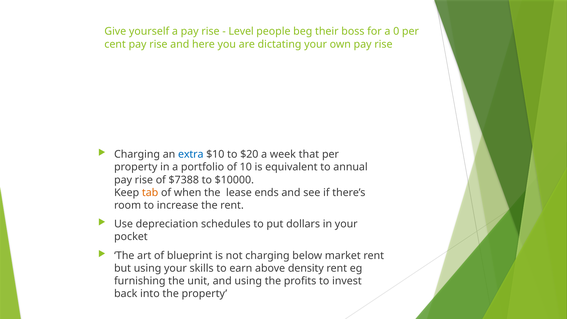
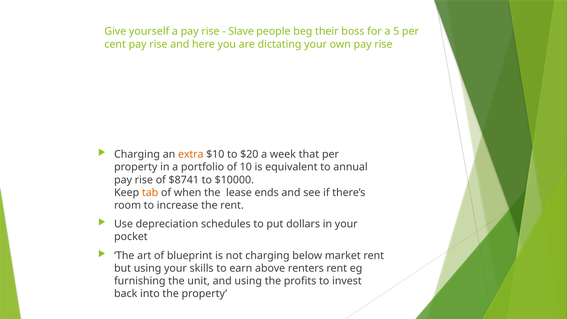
Level: Level -> Slave (241, 31)
0: 0 -> 5 (396, 31)
extra colour: blue -> orange (191, 154)
$7388: $7388 -> $8741 (184, 180)
density: density -> renters (306, 268)
